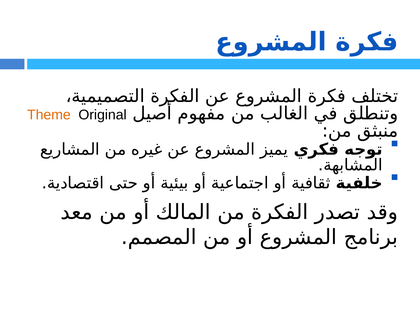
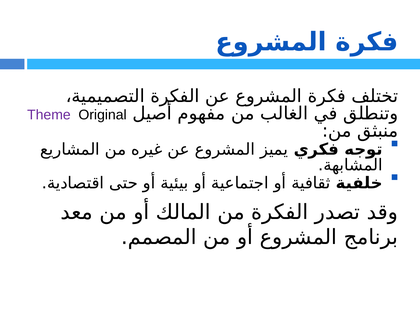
Theme colour: orange -> purple (49, 115)
